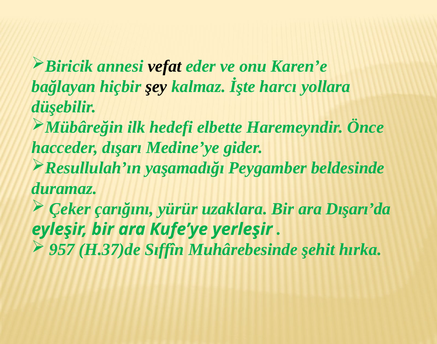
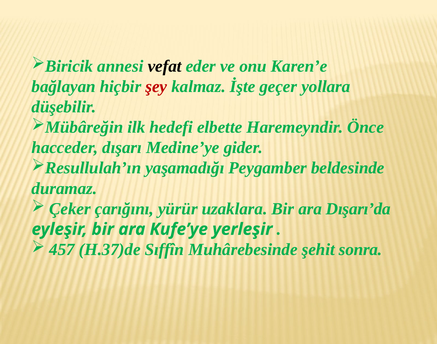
şey colour: black -> red (156, 87)
harcı: harcı -> geçer (278, 87)
957: 957 -> 457 (62, 250)
hırka: hırka -> sonra (361, 250)
